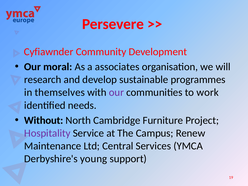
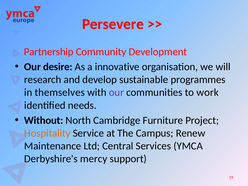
Cyfiawnder: Cyfiawnder -> Partnership (49, 52)
moral: moral -> desire (58, 67)
associates: associates -> innovative (117, 67)
Hospitality colour: purple -> orange (47, 133)
young: young -> mercy (94, 159)
